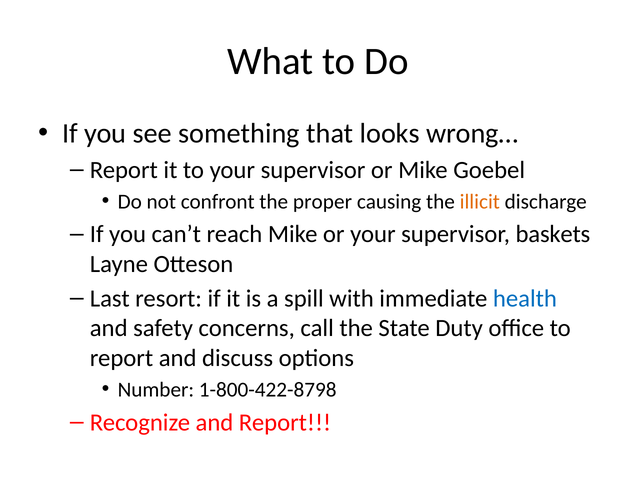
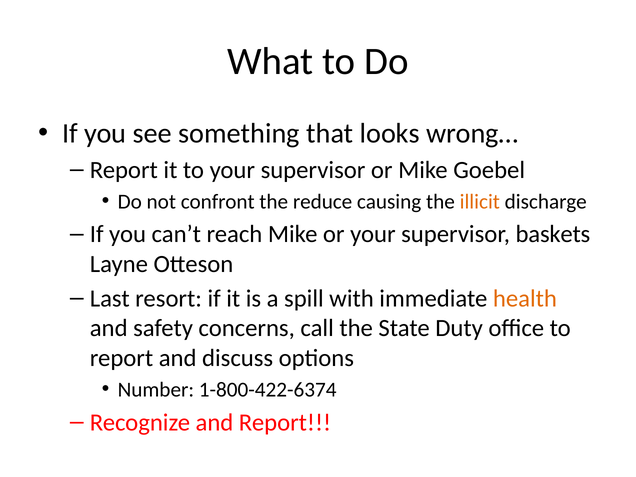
proper: proper -> reduce (323, 202)
health colour: blue -> orange (525, 299)
1-800-422-8798: 1-800-422-8798 -> 1-800-422-6374 (268, 390)
